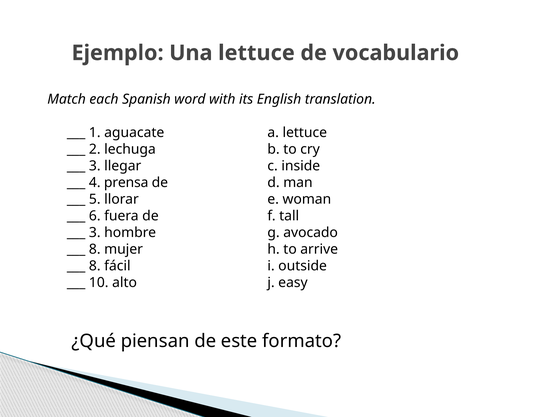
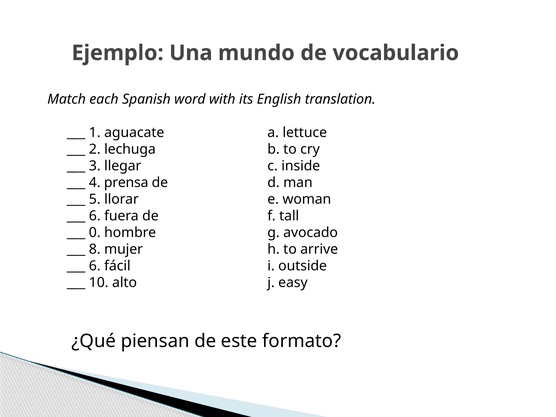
Una lettuce: lettuce -> mundo (256, 53)
3: 3 -> 0 (95, 233)
8: 8 -> 6 (95, 266)
